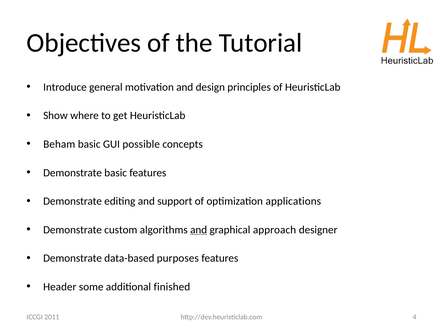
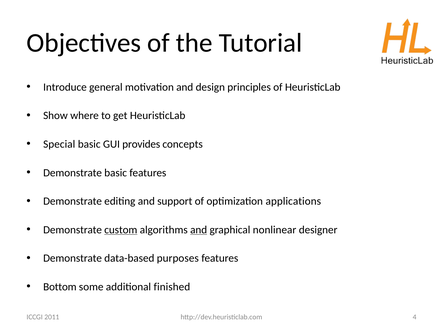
Beham: Beham -> Special (59, 144)
possible: possible -> provides (141, 144)
custom underline: none -> present (121, 230)
approach: approach -> nonlinear (275, 230)
Header: Header -> Bottom (60, 287)
